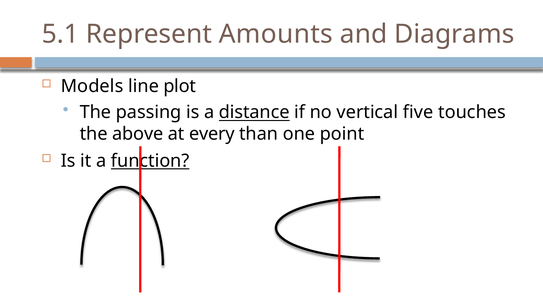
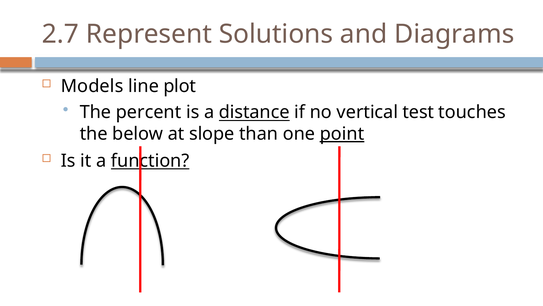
5.1: 5.1 -> 2.7 (60, 34)
Amounts: Amounts -> Solutions (276, 34)
passing: passing -> percent (149, 112)
five: five -> test (418, 112)
above: above -> below (138, 134)
every: every -> slope (212, 134)
point underline: none -> present (342, 134)
